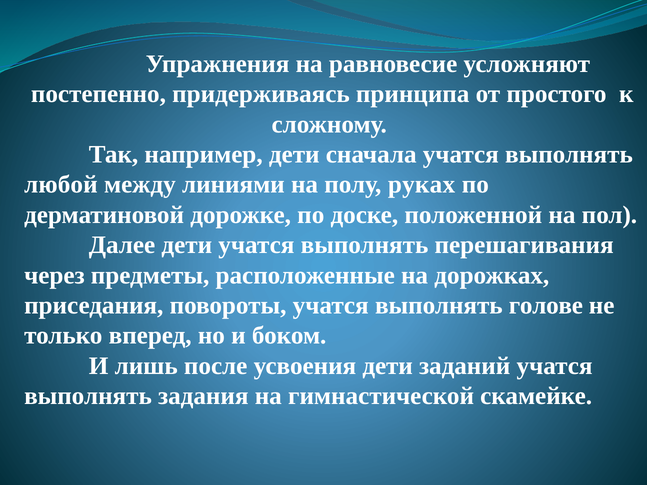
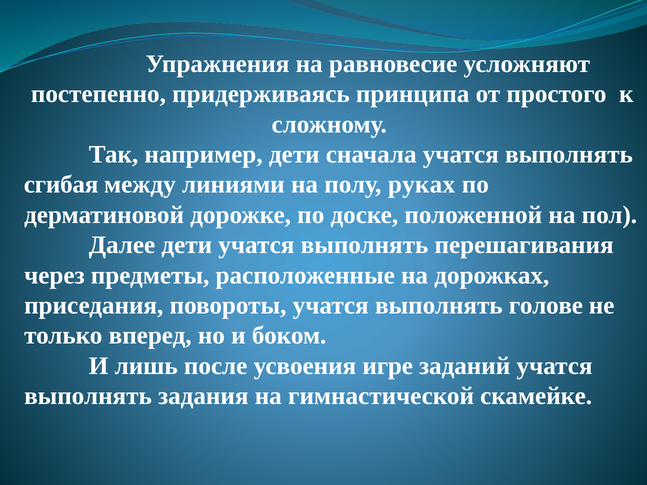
любой: любой -> сгибая (61, 185)
усвоения дети: дети -> игре (388, 366)
